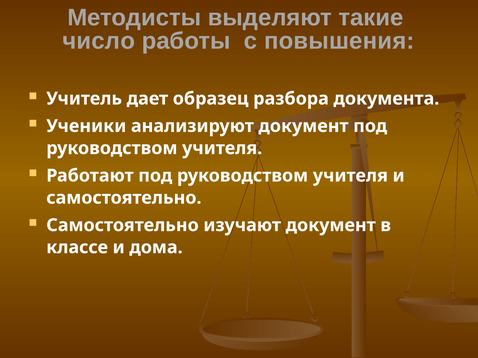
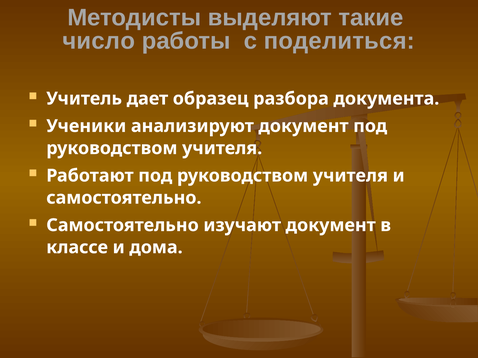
повышения: повышения -> поделиться (339, 41)
